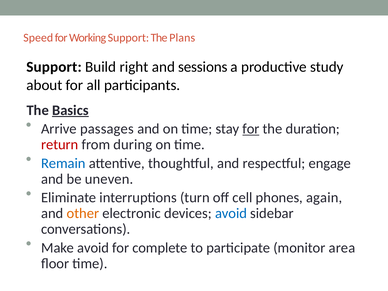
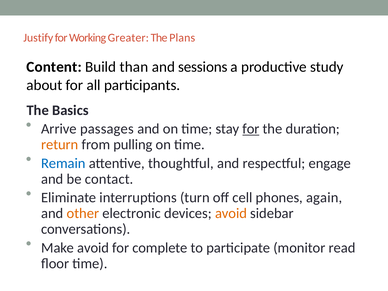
Speed: Speed -> Justify (38, 38)
Working Support: Support -> Greater (128, 38)
Support: Support -> Content (54, 67)
right: right -> than (134, 67)
Basics underline: present -> none (70, 110)
return colour: red -> orange (60, 145)
during: during -> pulling (133, 145)
uneven: uneven -> contact (109, 179)
avoid colour: blue -> orange (231, 213)
area: area -> read (342, 248)
